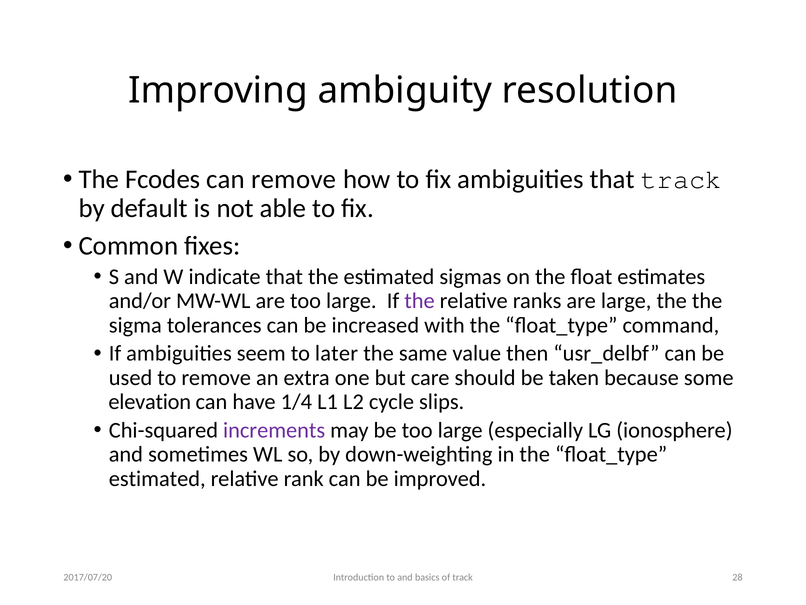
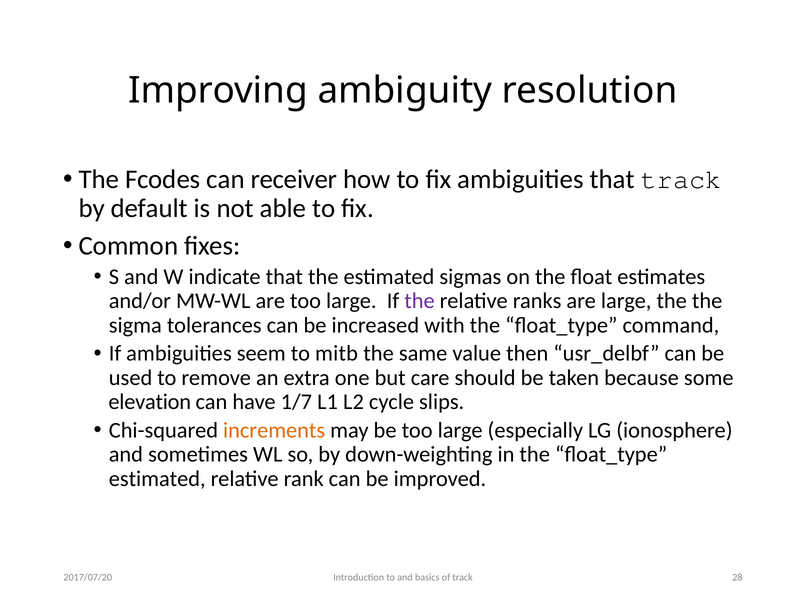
can remove: remove -> receiver (294, 179)
later: later -> mitb (337, 353)
1/4: 1/4 -> 1/7 (296, 402)
increments colour: purple -> orange (274, 430)
